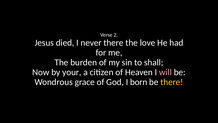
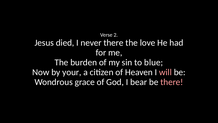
shall: shall -> blue (154, 62)
born: born -> bear (139, 82)
there colour: yellow -> pink (172, 82)
